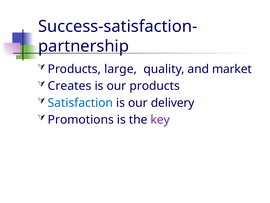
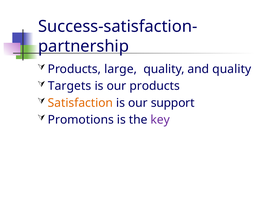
and market: market -> quality (232, 69)
Creates: Creates -> Targets (70, 86)
Satisfaction colour: blue -> orange (80, 103)
delivery: delivery -> support (173, 103)
